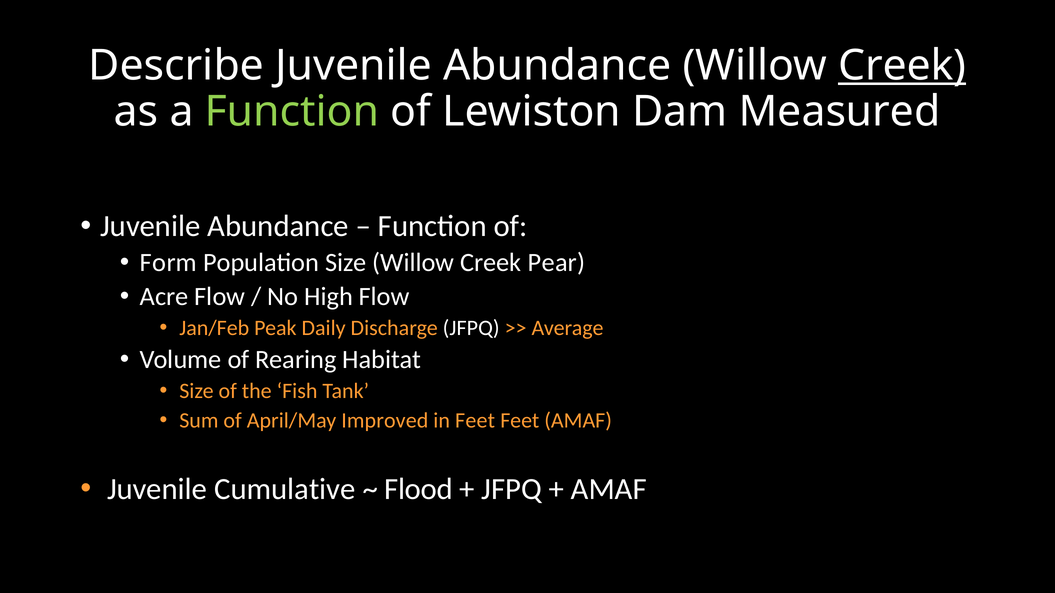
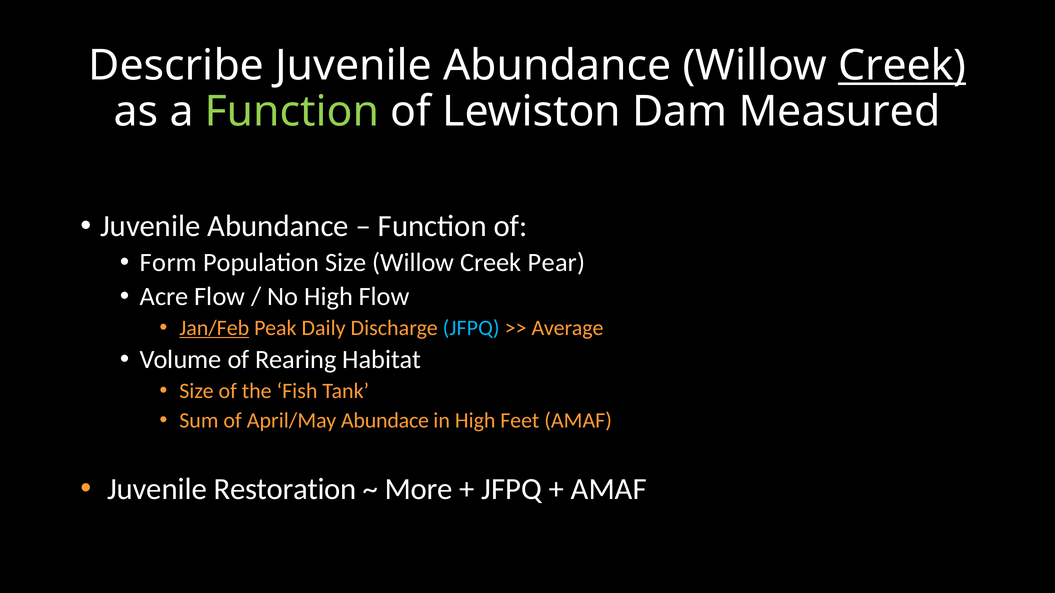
Jan/Feb underline: none -> present (214, 328)
JFPQ colour: white -> light blue (471, 328)
Improved: Improved -> Abundace (385, 421)
in Feet: Feet -> High (475, 421)
Cumulative: Cumulative -> Restoration (285, 489)
Flood: Flood -> More (419, 489)
